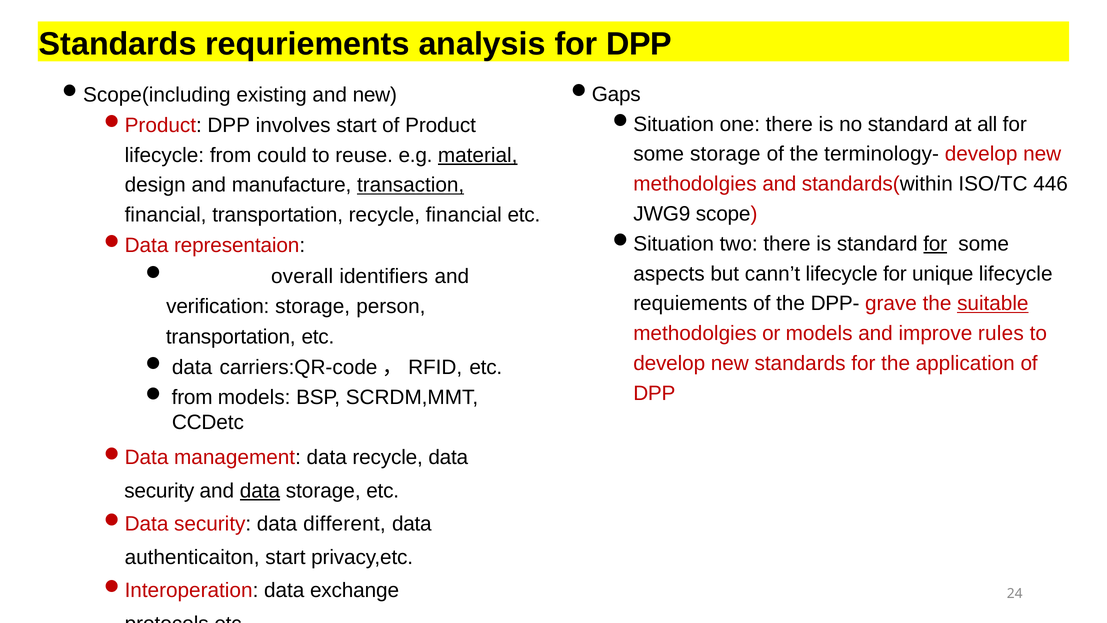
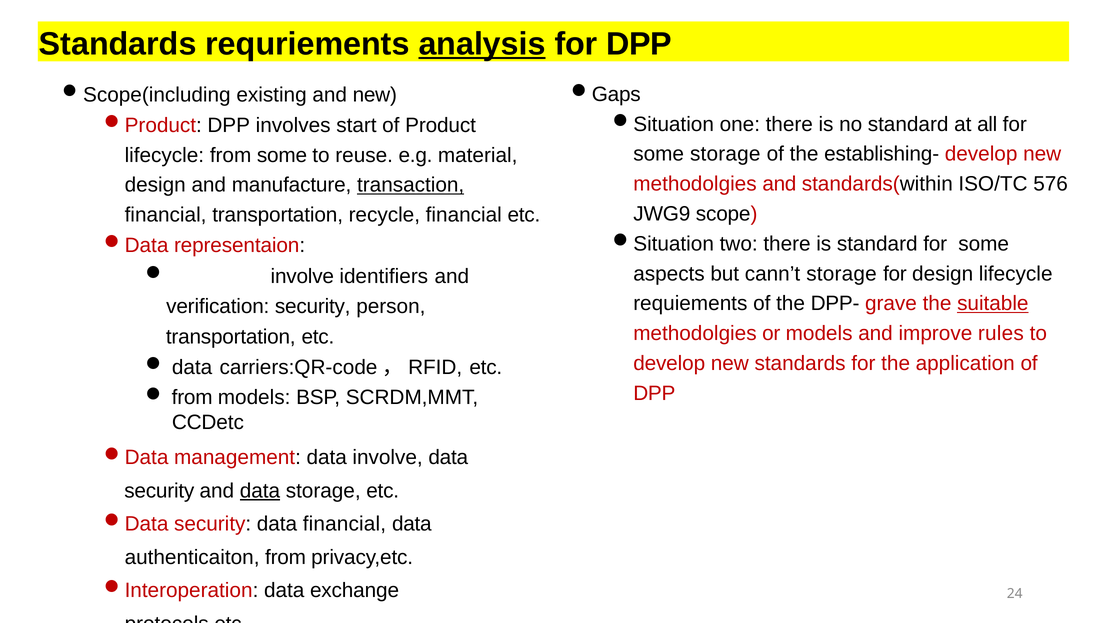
analysis underline: none -> present (482, 44)
terminology-: terminology- -> establishing- (882, 154)
from could: could -> some (282, 155)
material underline: present -> none (478, 155)
446: 446 -> 576 (1051, 184)
for underline: present -> none (935, 244)
cann’t lifecycle: lifecycle -> storage (841, 274)
for unique: unique -> design (943, 274)
overall: overall -> involve (302, 276)
verification storage: storage -> security (313, 306)
data recycle: recycle -> involve (388, 457)
data different: different -> financial (344, 524)
authenticaiton start: start -> from (286, 557)
